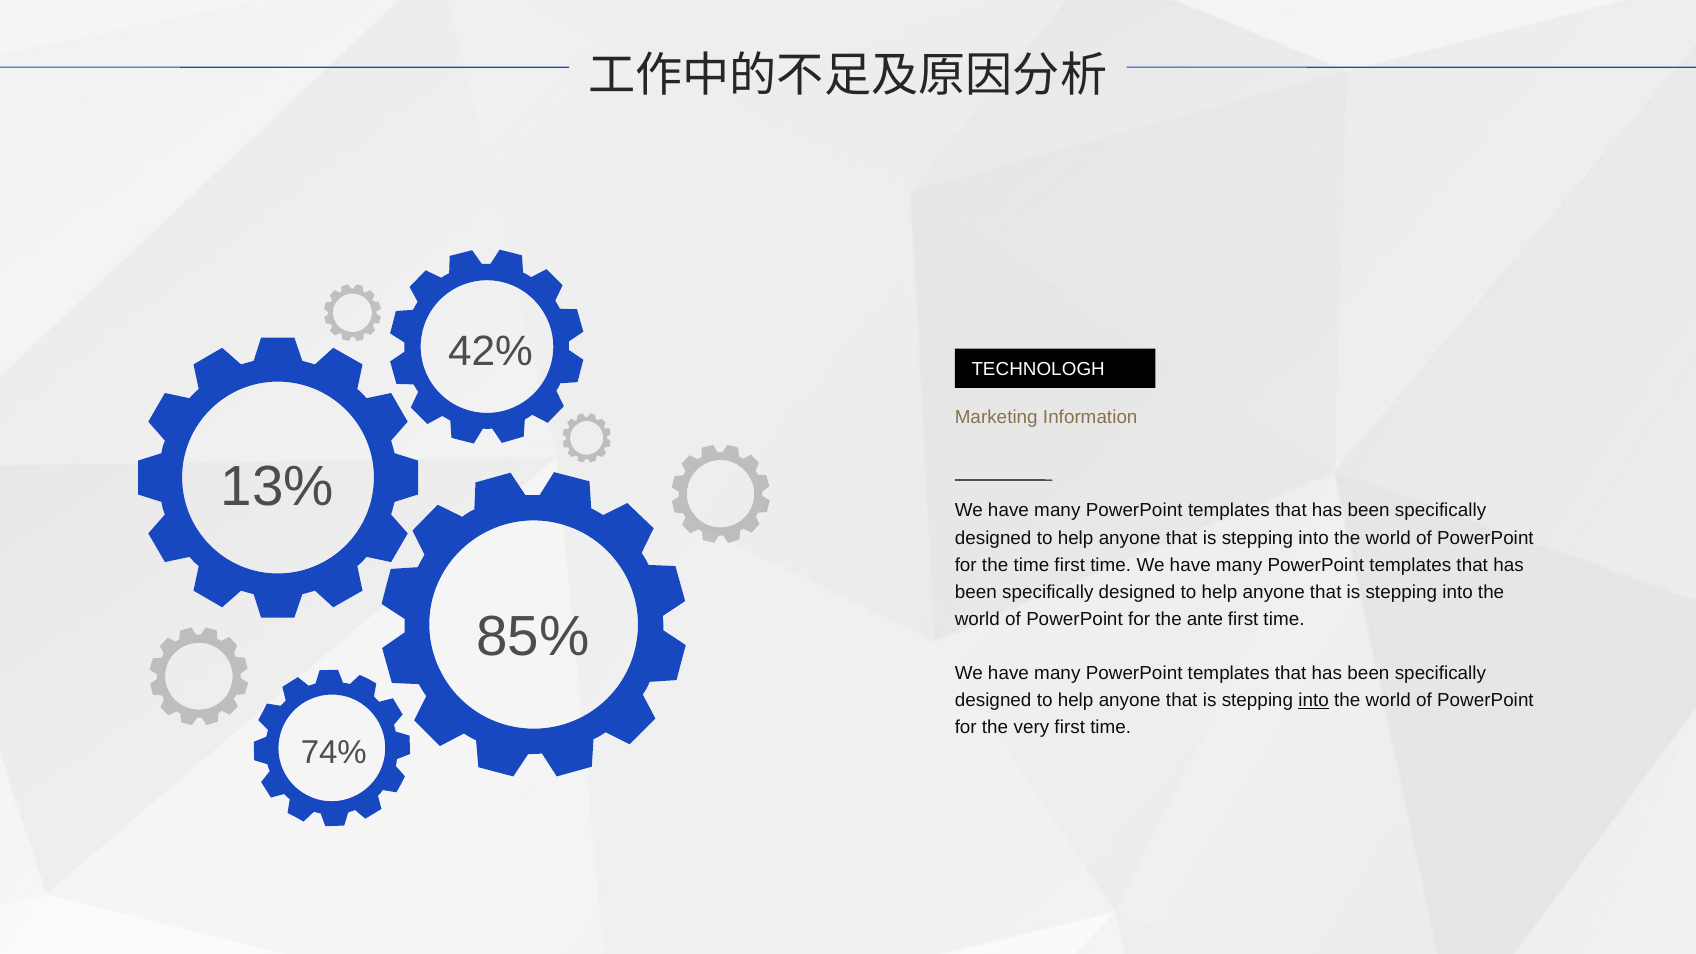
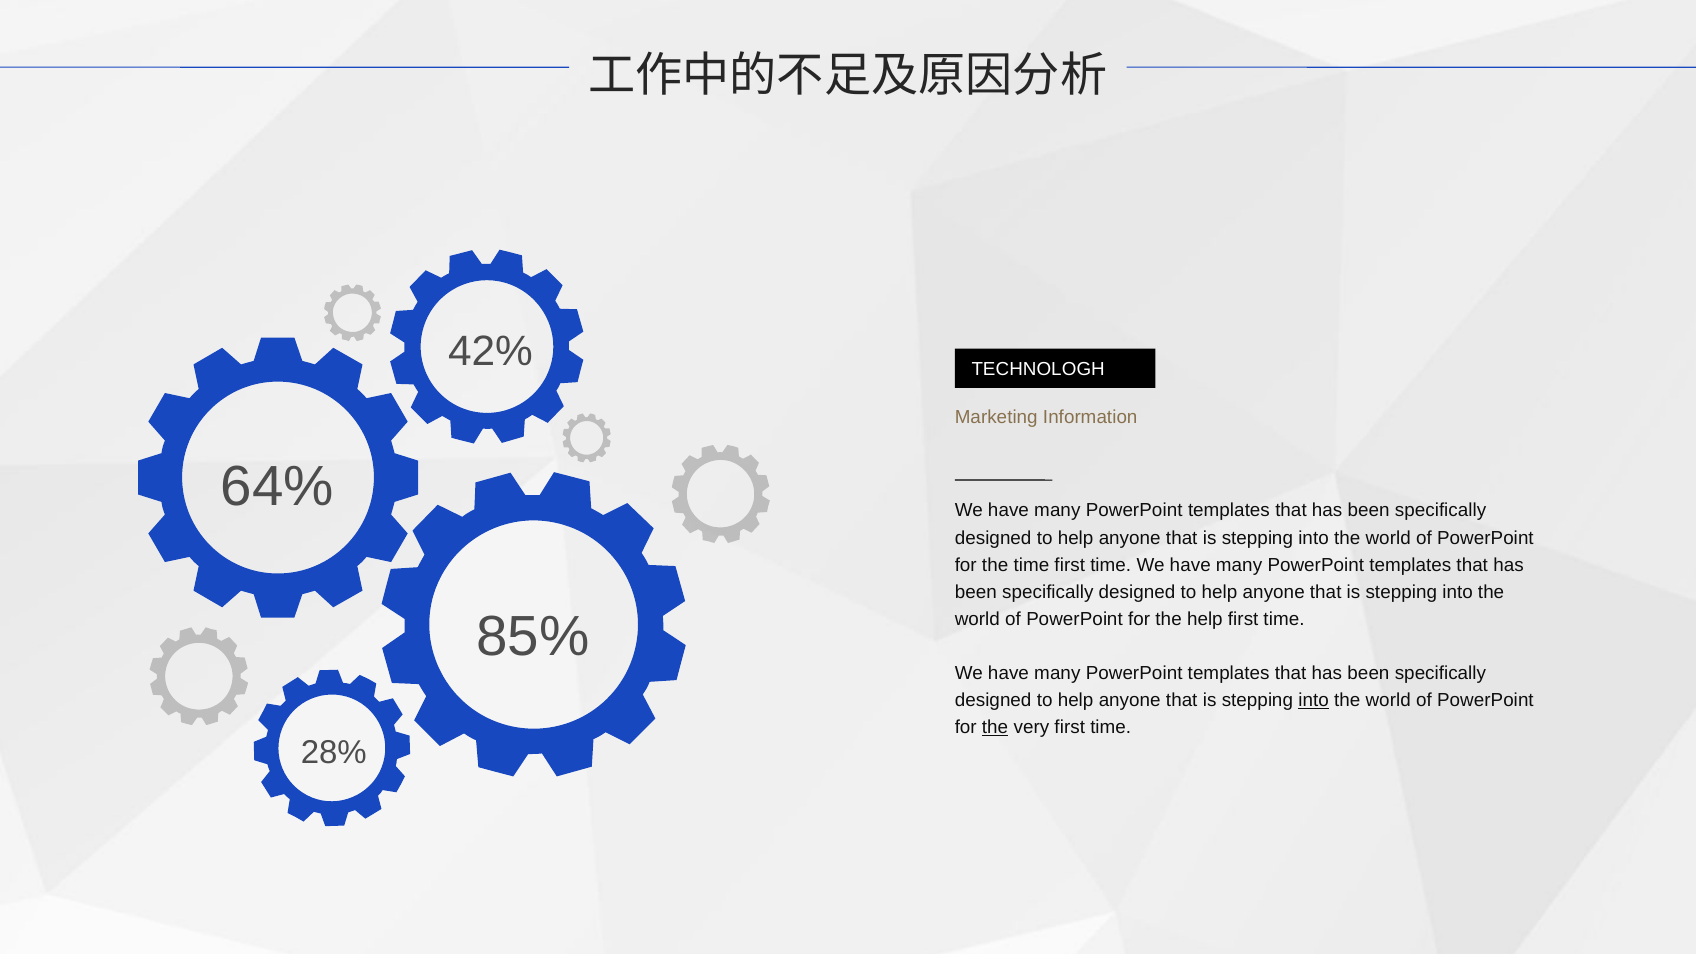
13%: 13% -> 64% (277, 487)
the ante: ante -> help (1205, 619)
the underline: none -> present (995, 727)
74%: 74% -> 28% (334, 752)
